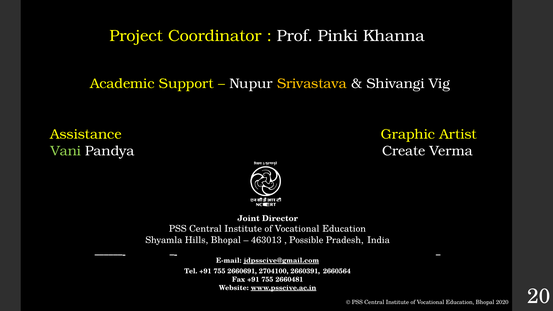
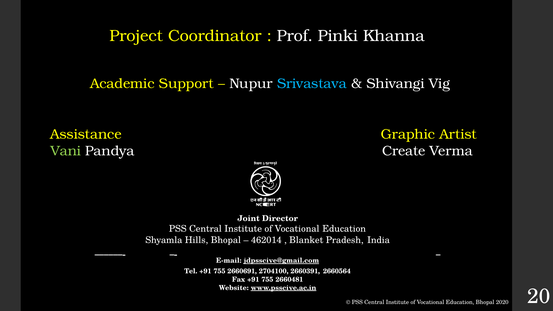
Srivastava colour: yellow -> light blue (312, 83)
463013: 463013 -> 462014 (266, 240)
Possible: Possible -> Blanket (306, 240)
